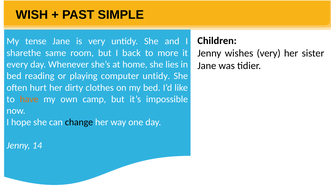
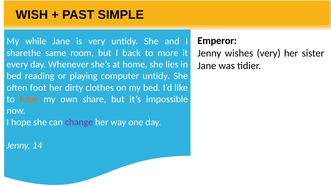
Children: Children -> Emperor (217, 41)
tense: tense -> while (36, 41)
hurt: hurt -> foot (38, 88)
camp: camp -> share (94, 99)
change colour: black -> purple (79, 122)
